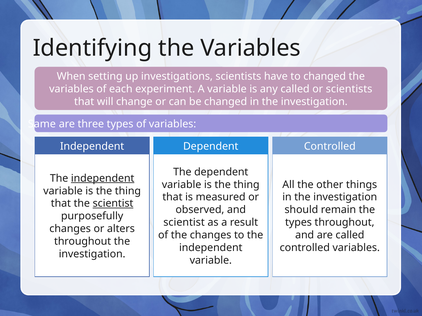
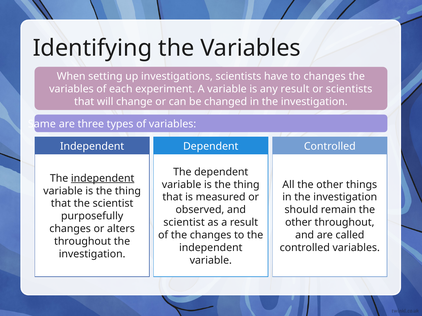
to changed: changed -> changes (325, 77)
any called: called -> result (295, 89)
scientist underline: present -> none (113, 204)
types: types -> other (299, 223)
